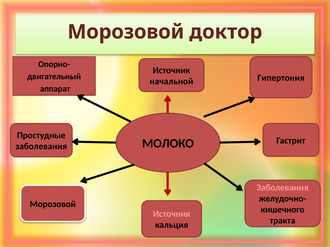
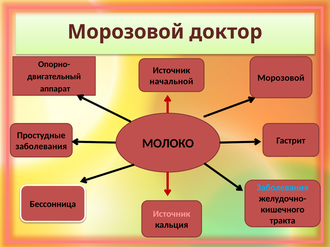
Гипертония: Гипертония -> Морозовой (281, 78)
Заболевания colour: pink -> light blue (283, 188)
Морозовой: Морозовой -> Бессонница (53, 204)
